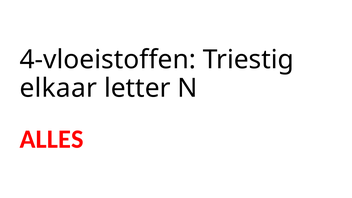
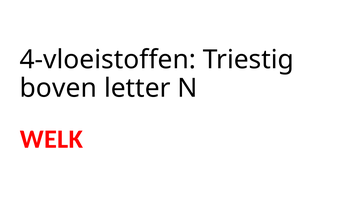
elkaar: elkaar -> boven (58, 88)
ALLES: ALLES -> WELK (51, 139)
